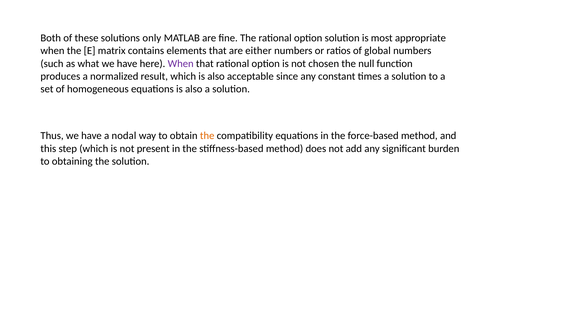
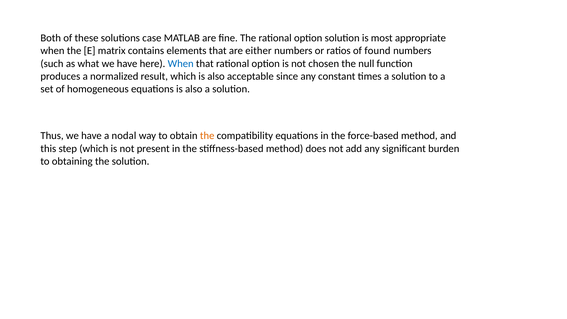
only: only -> case (152, 38)
global: global -> found (377, 51)
When colour: purple -> blue (181, 64)
